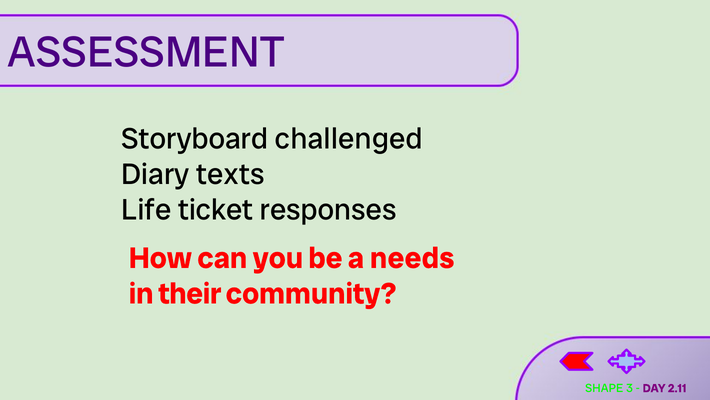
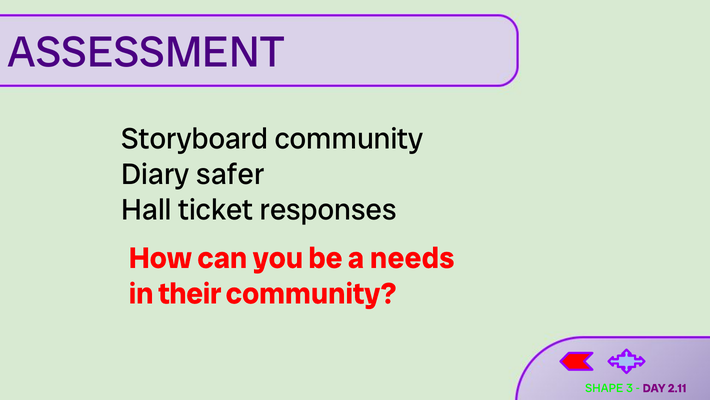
Storyboard challenged: challenged -> community (349, 139)
texts: texts -> safer (230, 174)
Life: Life -> Hall (147, 210)
